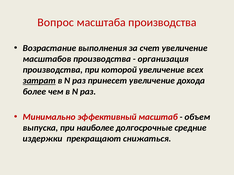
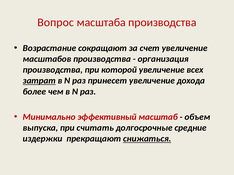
выполнения: выполнения -> сокращают (103, 48)
наиболее: наиболее -> считать (95, 128)
снижаться underline: none -> present (147, 139)
